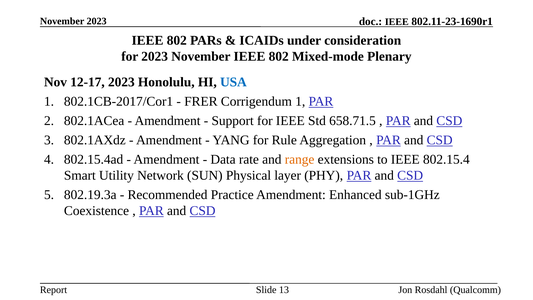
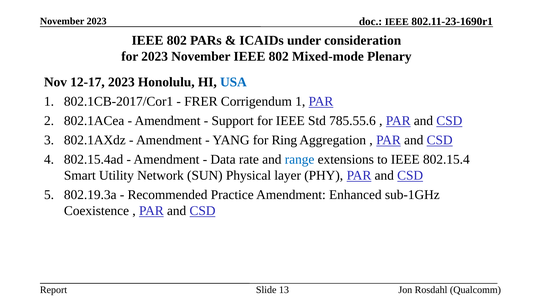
658.71.5: 658.71.5 -> 785.55.6 (353, 121)
Rule: Rule -> Ring (284, 140)
range colour: orange -> blue (300, 159)
